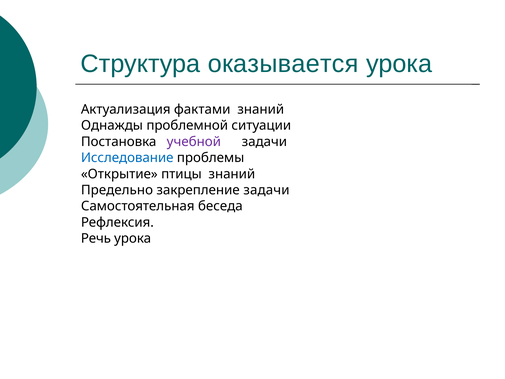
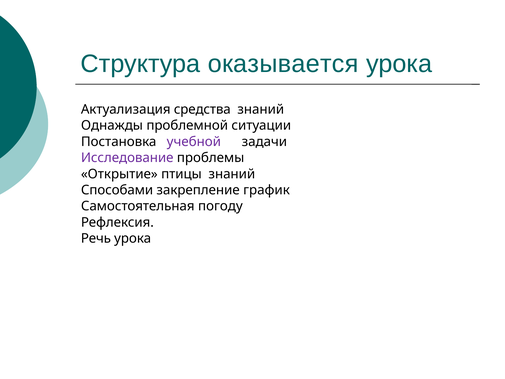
фактами: фактами -> средства (202, 109)
Исследование colour: blue -> purple (127, 158)
Предельно: Предельно -> Способами (117, 190)
закрепление задачи: задачи -> график (267, 190)
беседа: беседа -> погоду (220, 206)
